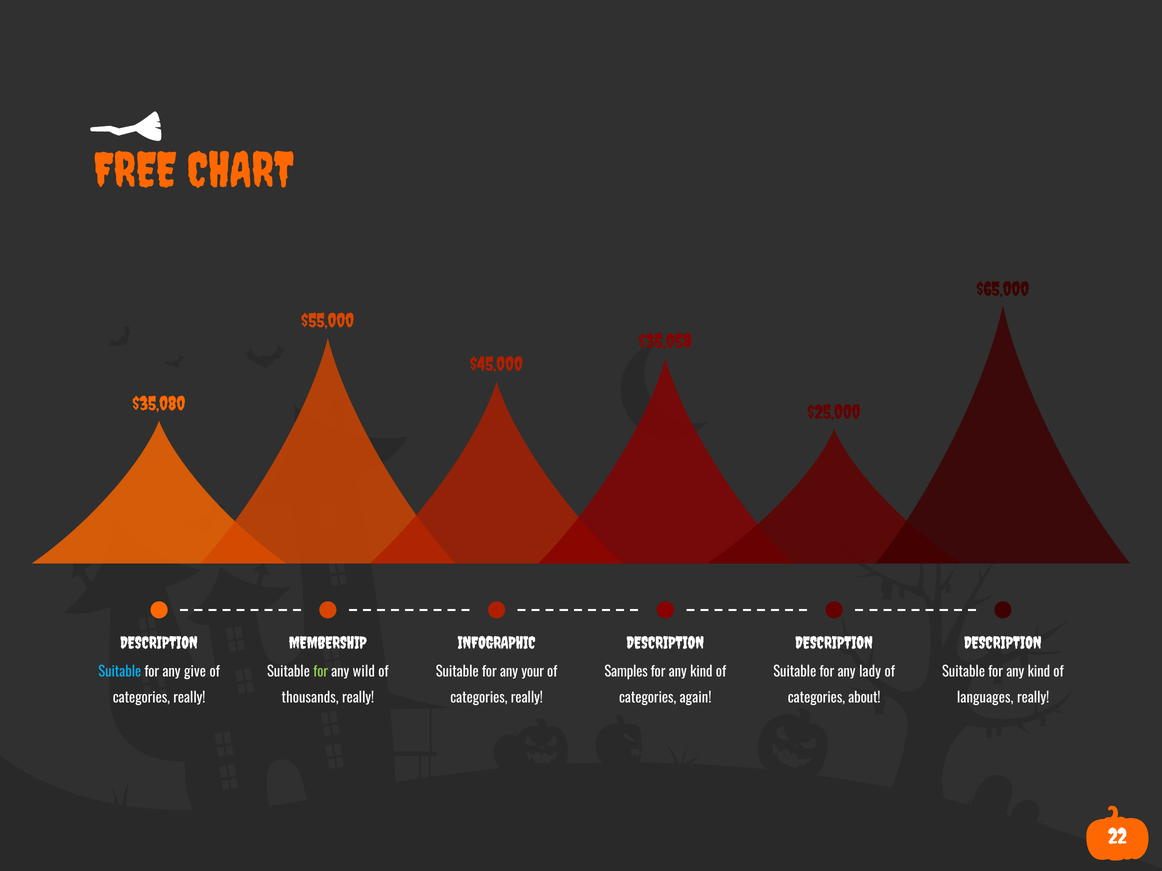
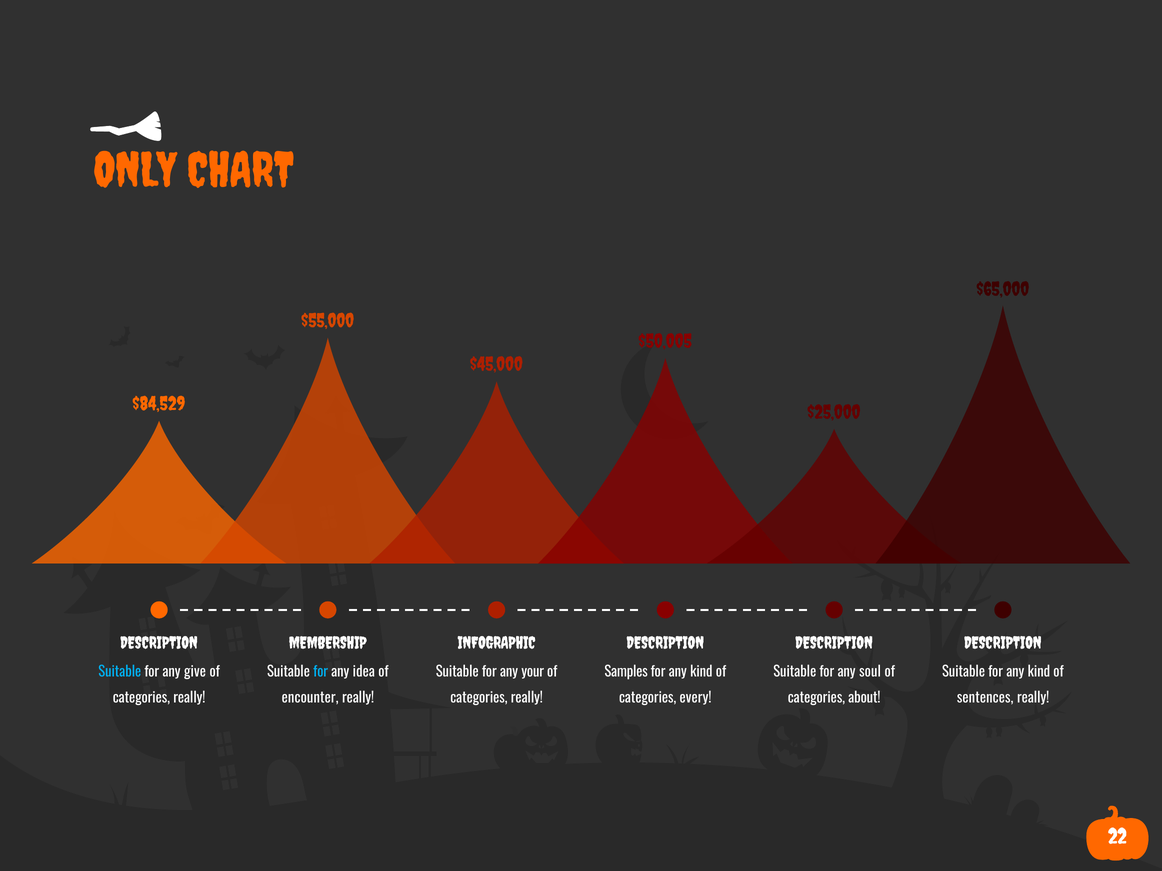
FREE: FREE -> ONLY (135, 171)
$35,058: $35,058 -> $50,005 (665, 341)
$35,080: $35,080 -> $84,529 (159, 404)
for colour: light green -> light blue (321, 672)
wild: wild -> idea (364, 672)
lady: lady -> soul (870, 672)
thousands: thousands -> encounter (310, 698)
again: again -> every (696, 698)
languages: languages -> sentences (985, 698)
